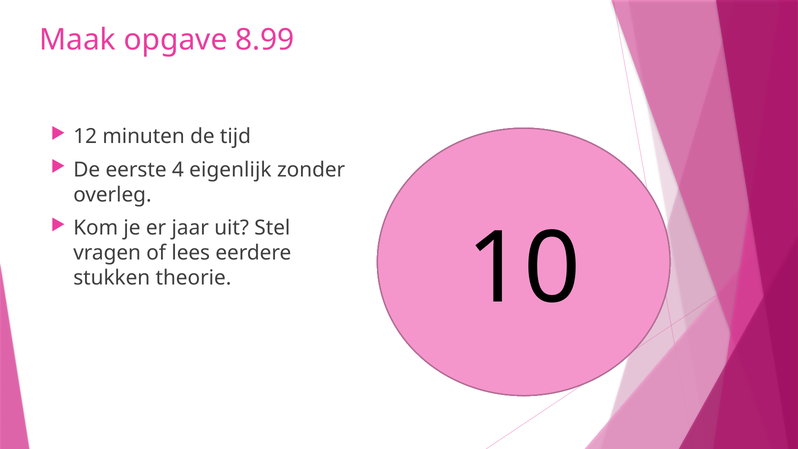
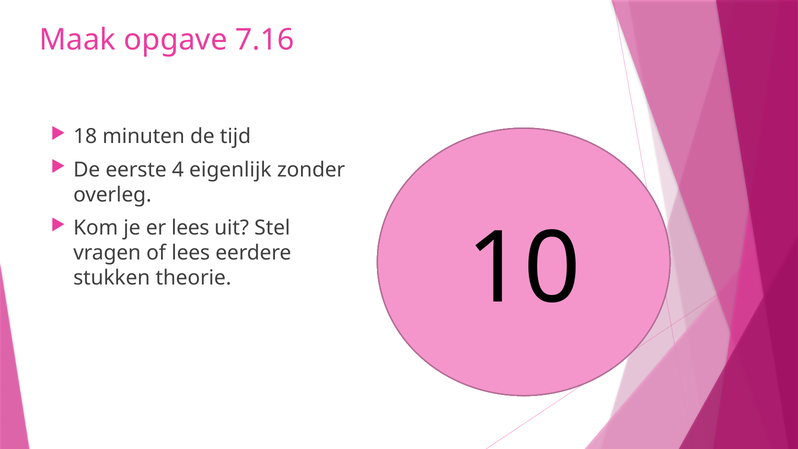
8.99: 8.99 -> 7.16 (265, 40)
12: 12 -> 18 (85, 137)
er jaar: jaar -> lees (190, 228)
